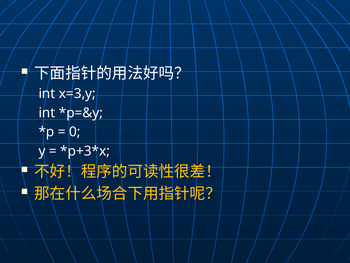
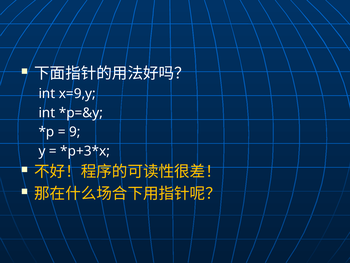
x=3,y: x=3,y -> x=9,y (77, 94)
0: 0 -> 9 (75, 132)
